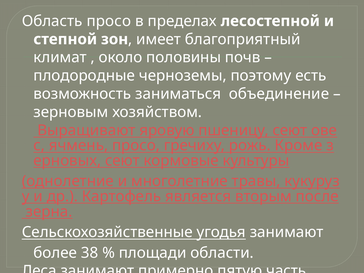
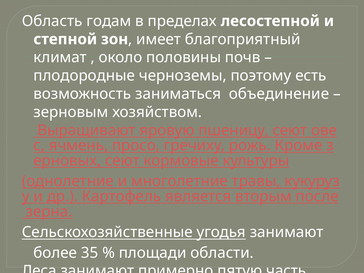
Область просо: просо -> годам (109, 21)
38: 38 -> 35 (90, 253)
